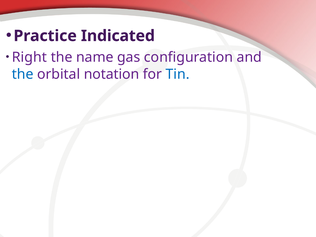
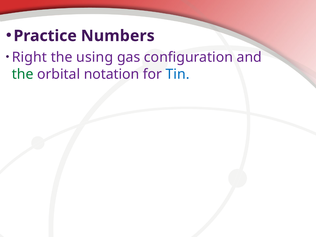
Indicated: Indicated -> Numbers (118, 36)
name: name -> using (95, 57)
the colour: blue -> green (23, 74)
